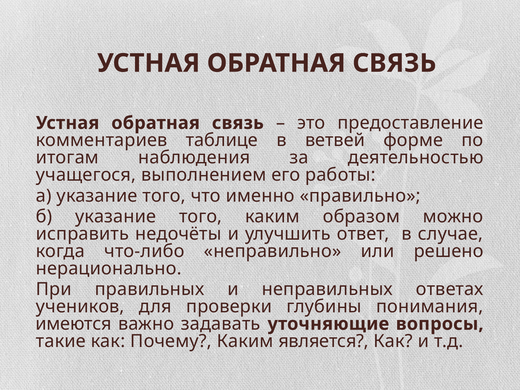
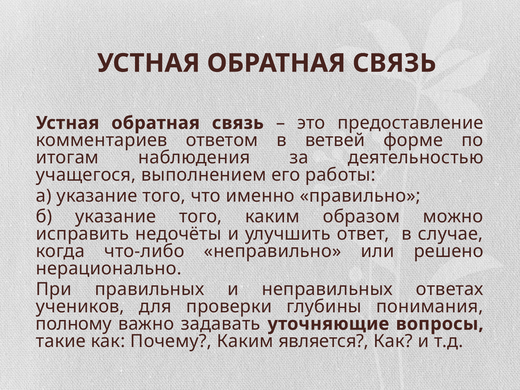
таблице: таблице -> ответом (222, 140)
имеются: имеются -> полному (74, 324)
